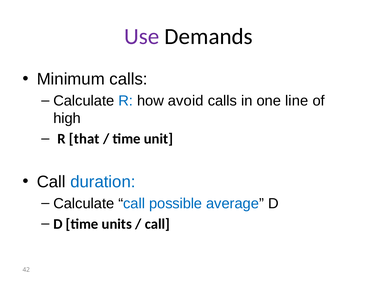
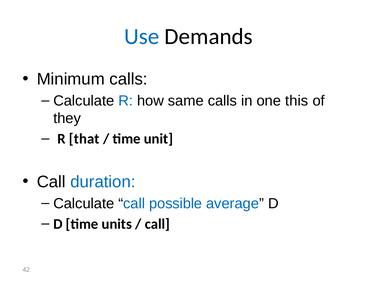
Use colour: purple -> blue (142, 36)
avoid: avoid -> same (186, 101)
line: line -> this (297, 101)
high: high -> they (67, 118)
